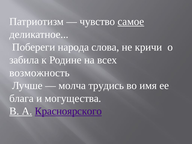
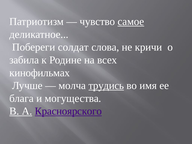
народа: народа -> солдат (73, 47)
возможность: возможность -> кинофильмах (40, 73)
трудись underline: none -> present (106, 86)
